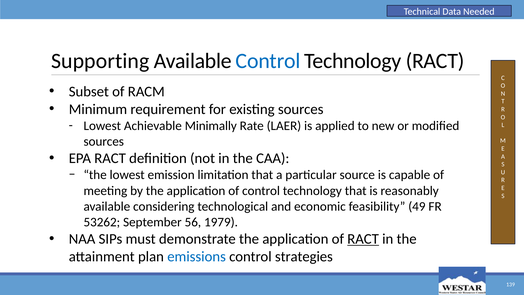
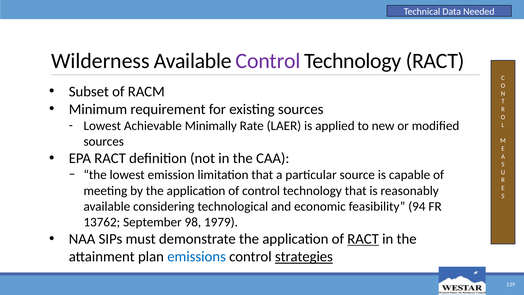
Supporting: Supporting -> Wilderness (100, 61)
Control colour: blue -> purple (268, 61)
49: 49 -> 94 (417, 206)
53262: 53262 -> 13762 (102, 222)
56: 56 -> 98 (193, 222)
strategies underline: none -> present (304, 257)
